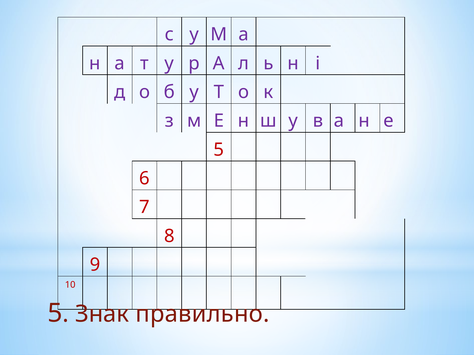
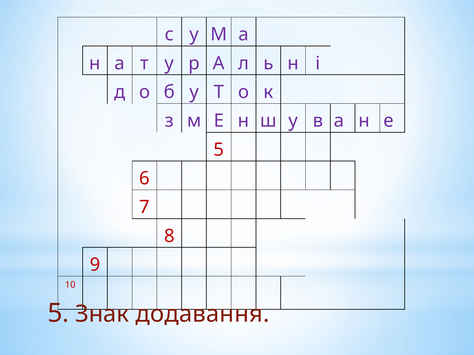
правильно: правильно -> додавання (203, 314)
